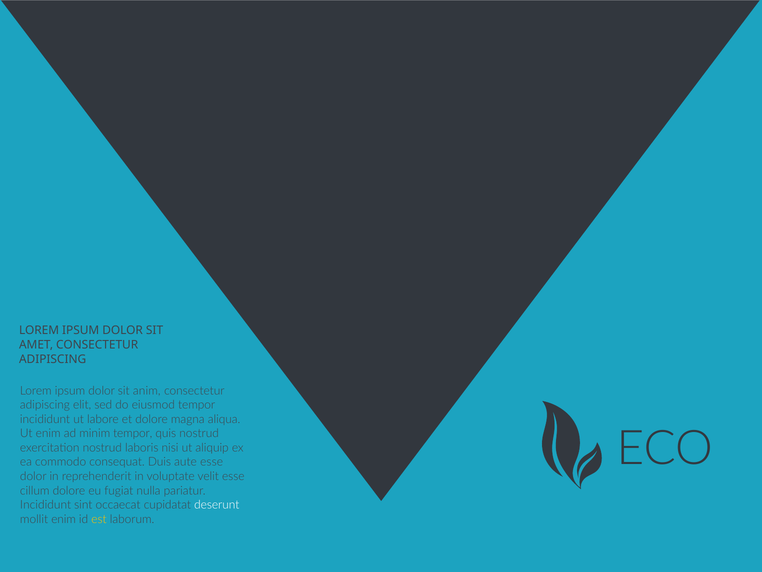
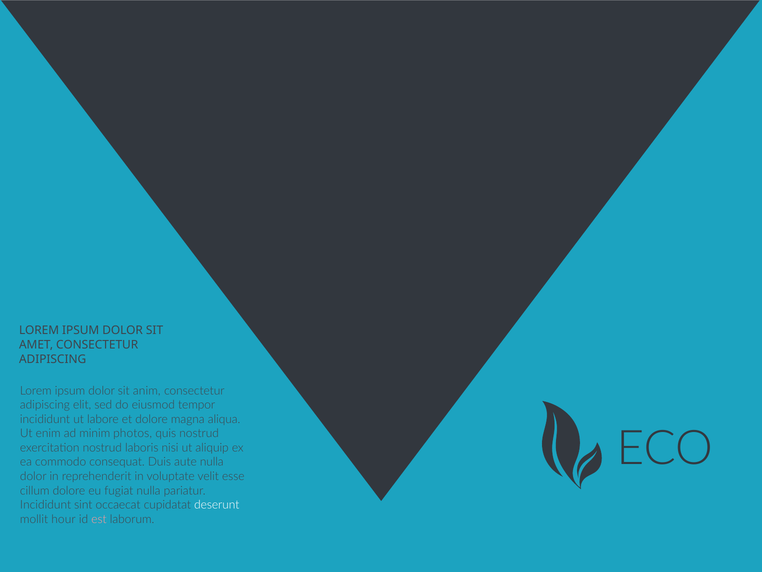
minim tempor: tempor -> photos (133, 433)
aute esse: esse -> nulla (212, 462)
mollit enim: enim -> hour (63, 519)
est colour: yellow -> pink (99, 519)
